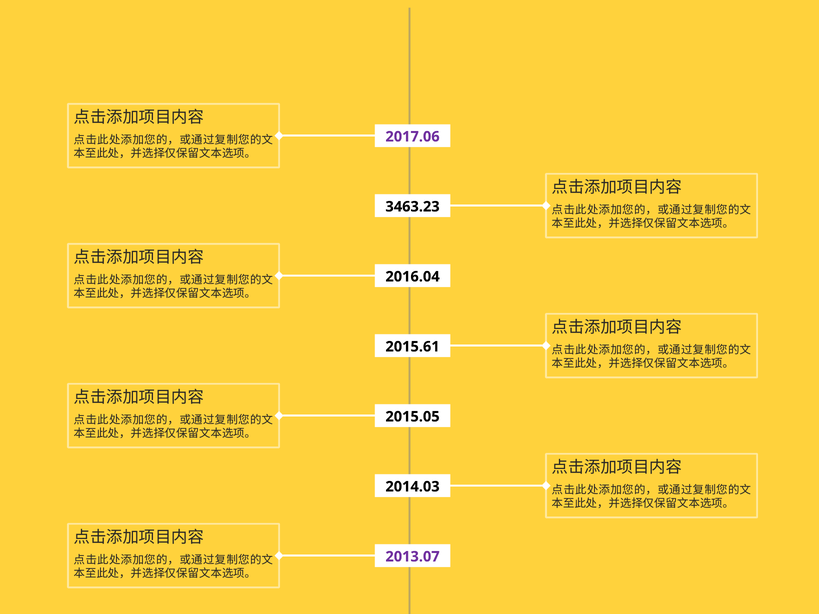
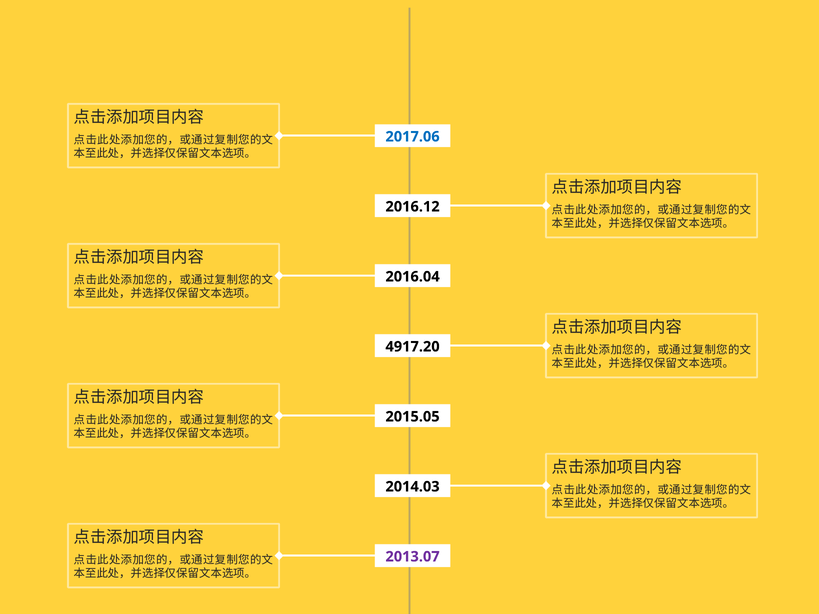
2017.06 colour: purple -> blue (413, 137)
3463.23: 3463.23 -> 2016.12 (413, 207)
2015.61: 2015.61 -> 4917.20 (413, 347)
